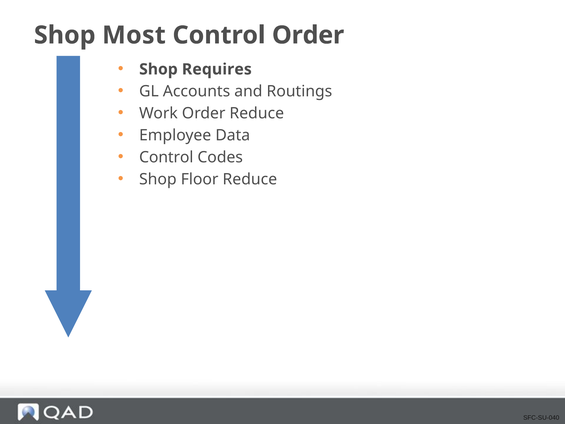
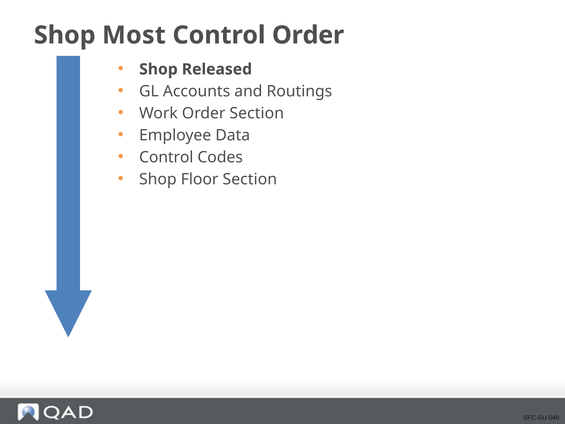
Requires: Requires -> Released (217, 69)
Order Reduce: Reduce -> Section (257, 113)
Floor Reduce: Reduce -> Section (250, 179)
